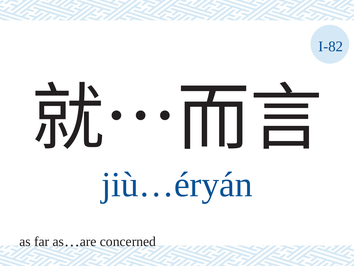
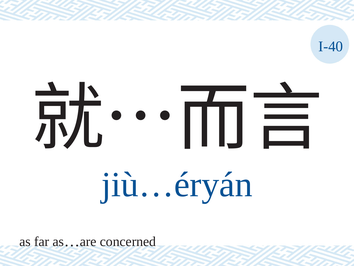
I-82: I-82 -> I-40 (331, 46)
